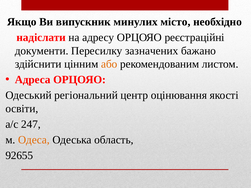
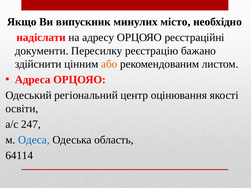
зазначених: зазначених -> реєстрацію (152, 51)
Одеса colour: orange -> blue (34, 140)
92655: 92655 -> 64114 (19, 156)
